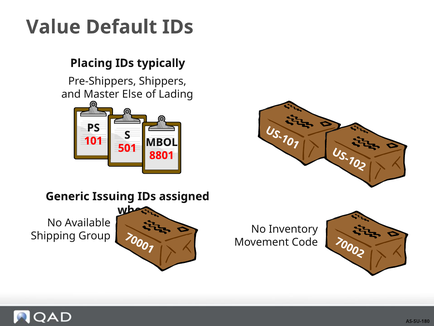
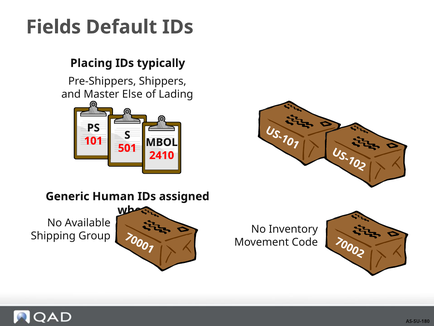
Value: Value -> Fields (53, 27)
8801: 8801 -> 2410 (162, 155)
Issuing: Issuing -> Human (113, 196)
